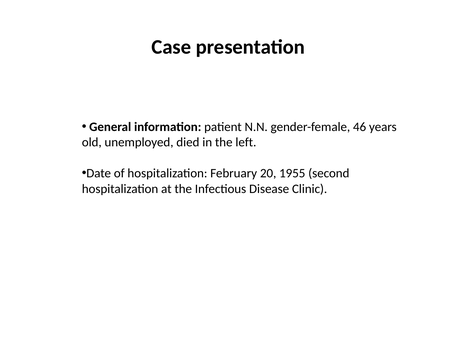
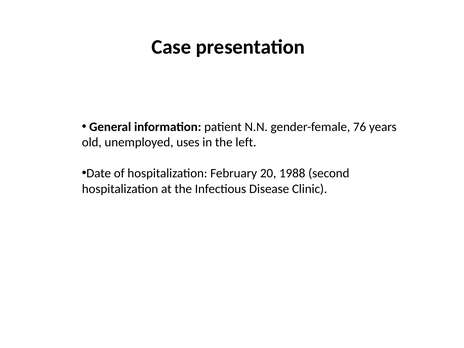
46: 46 -> 76 (360, 127)
died: died -> uses (188, 142)
1955: 1955 -> 1988 (292, 173)
